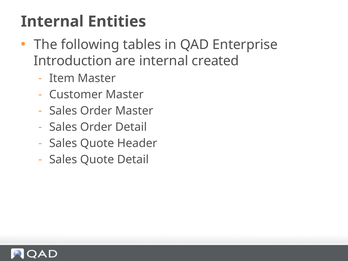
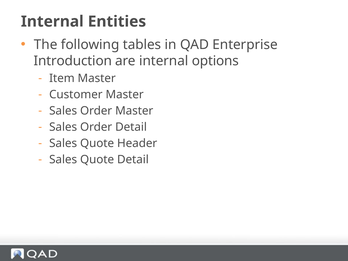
created: created -> options (215, 61)
